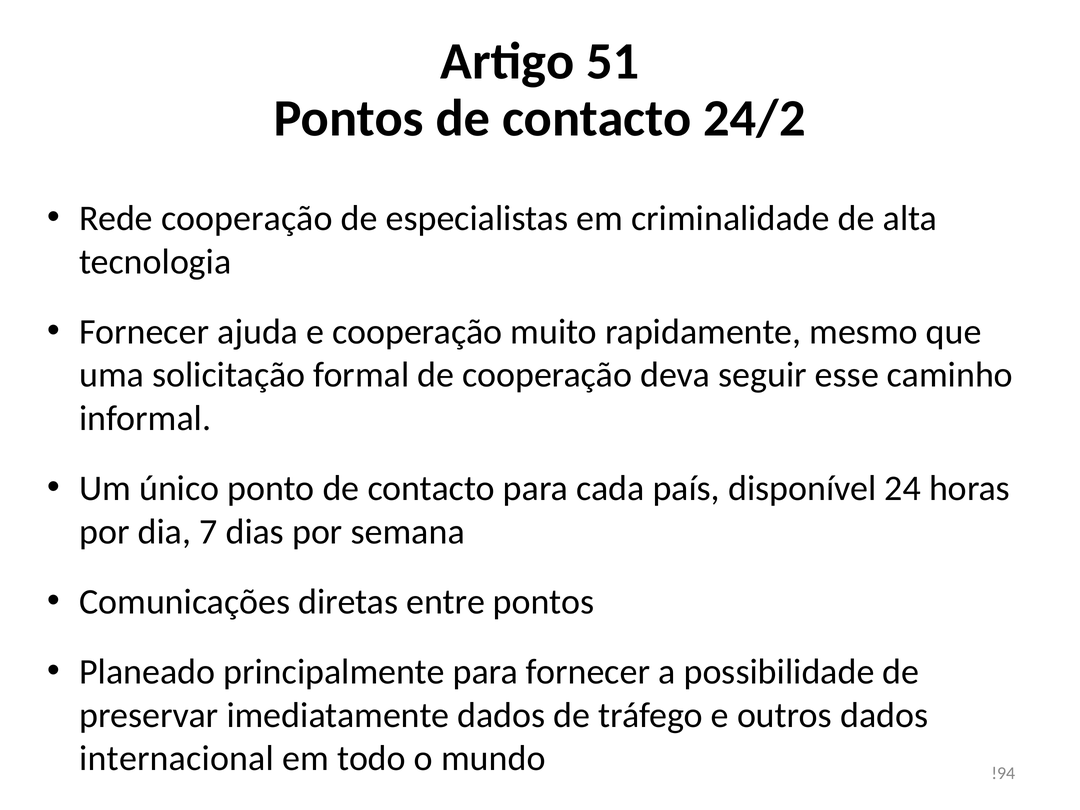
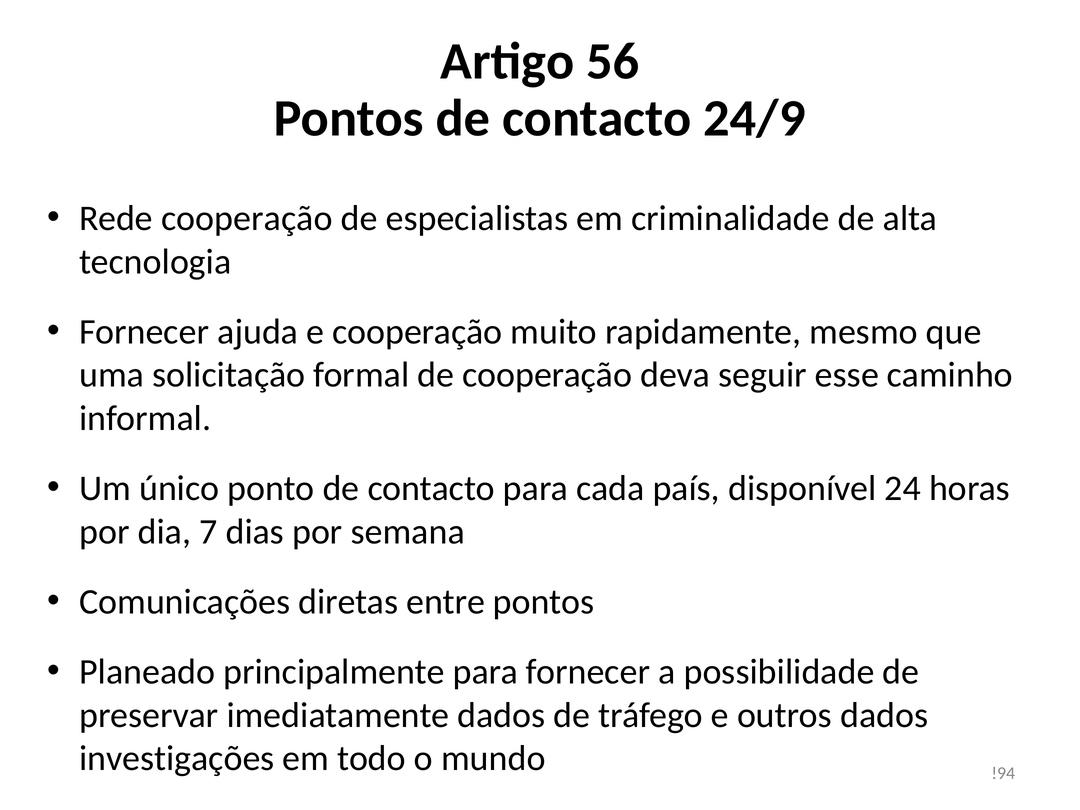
51: 51 -> 56 (613, 61)
24/2: 24/2 -> 24/9 (754, 118)
internacional: internacional -> investigações (177, 758)
